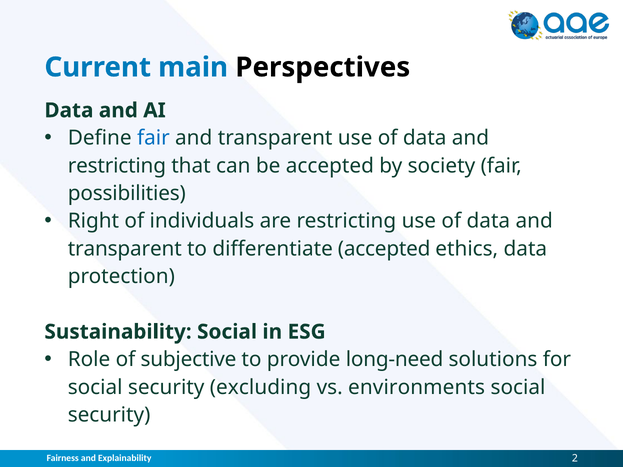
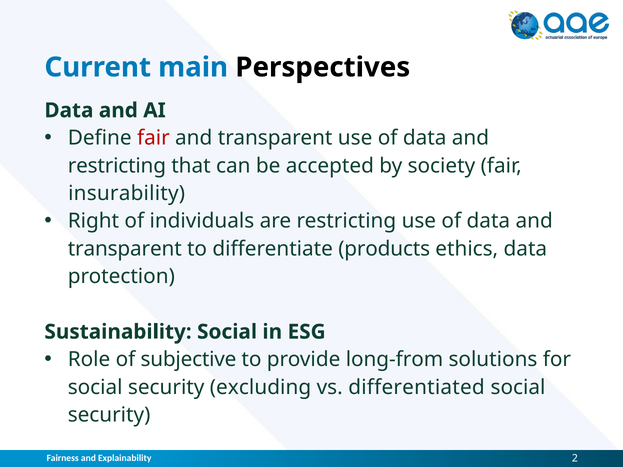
fair colour: blue -> red (153, 138)
possibilities: possibilities -> insurability (127, 194)
differentiate accepted: accepted -> products (384, 249)
long-need: long-need -> long-from (394, 360)
environments: environments -> differentiated (417, 387)
